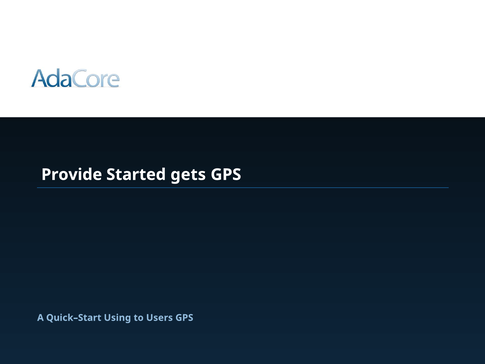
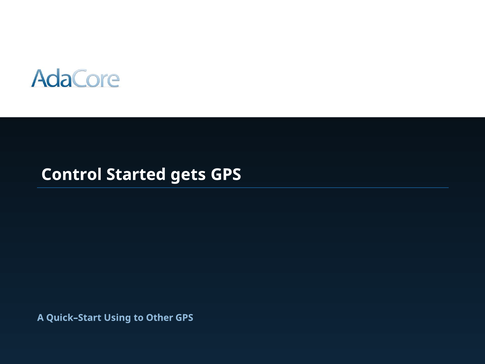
Provide: Provide -> Control (72, 174)
Users: Users -> Other (160, 318)
